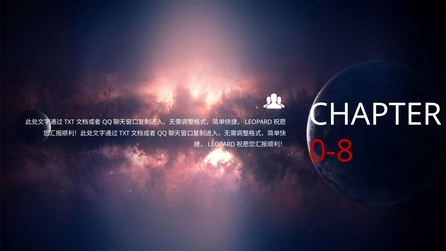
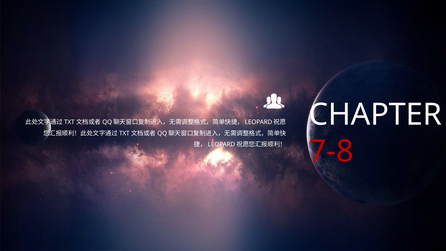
0-8: 0-8 -> 7-8 (331, 151)
